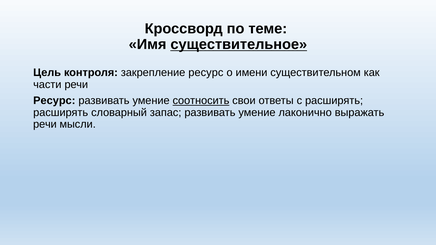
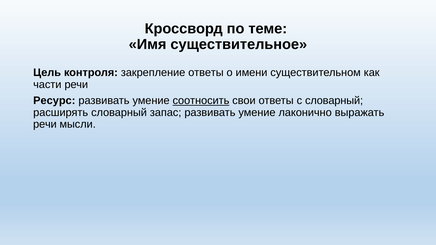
существительное underline: present -> none (239, 45)
закрепление ресурс: ресурс -> ответы (206, 73)
с расширять: расширять -> словарный (334, 101)
